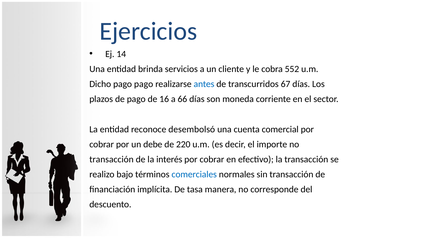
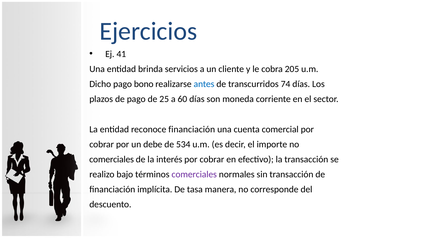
14: 14 -> 41 (121, 54)
552: 552 -> 205 (292, 69)
pago pago: pago -> bono (144, 84)
67: 67 -> 74 (286, 84)
16: 16 -> 25 (164, 99)
66: 66 -> 60 (182, 99)
reconoce desembolsó: desembolsó -> financiación (192, 130)
220: 220 -> 534 (183, 145)
transacción: transacción -> comerciales (112, 160)
comerciales colour: blue -> purple (194, 175)
